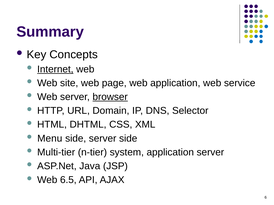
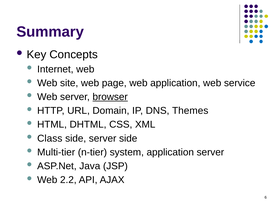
Internet underline: present -> none (55, 69)
Selector: Selector -> Themes (190, 111)
Menu: Menu -> Class (50, 139)
6.5: 6.5 -> 2.2 (68, 180)
